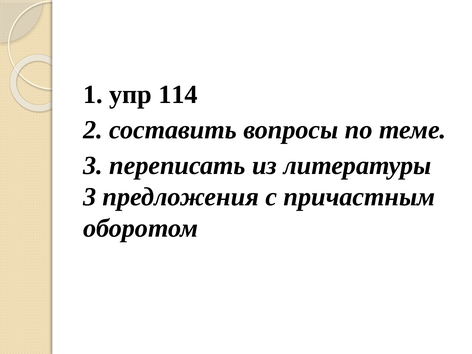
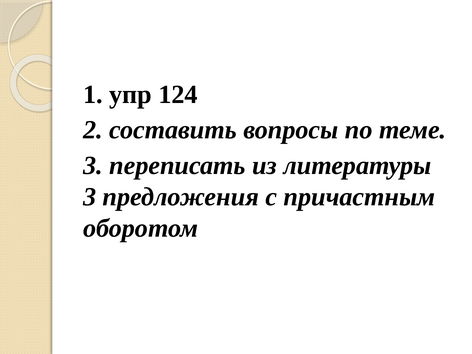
114: 114 -> 124 (178, 95)
